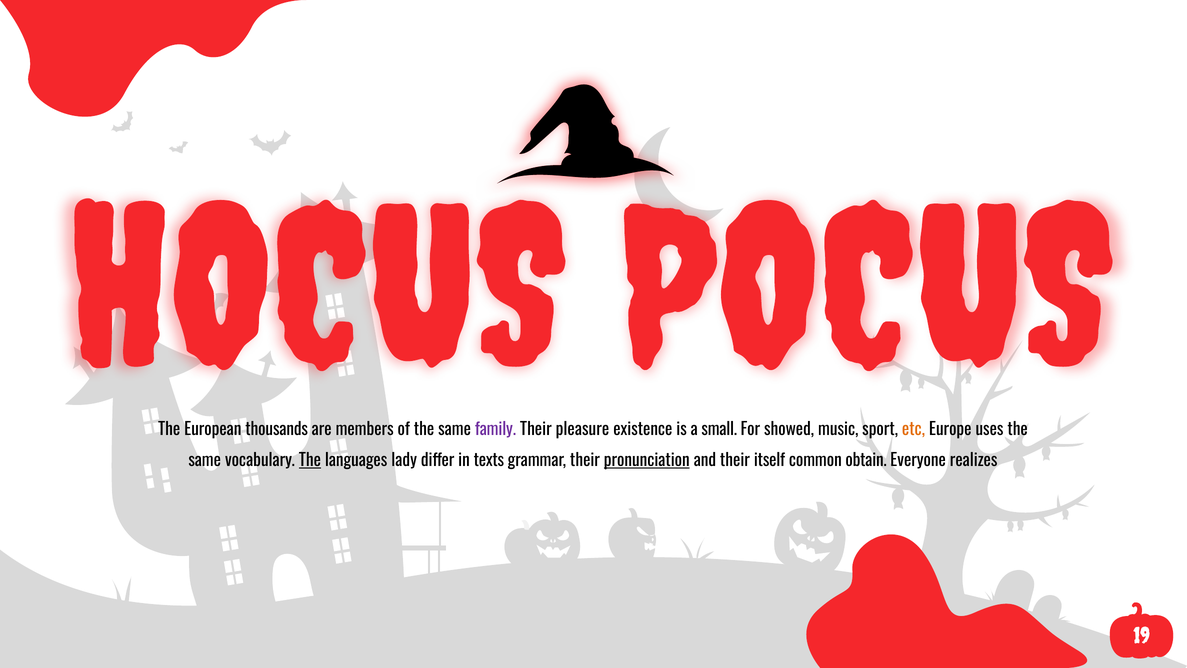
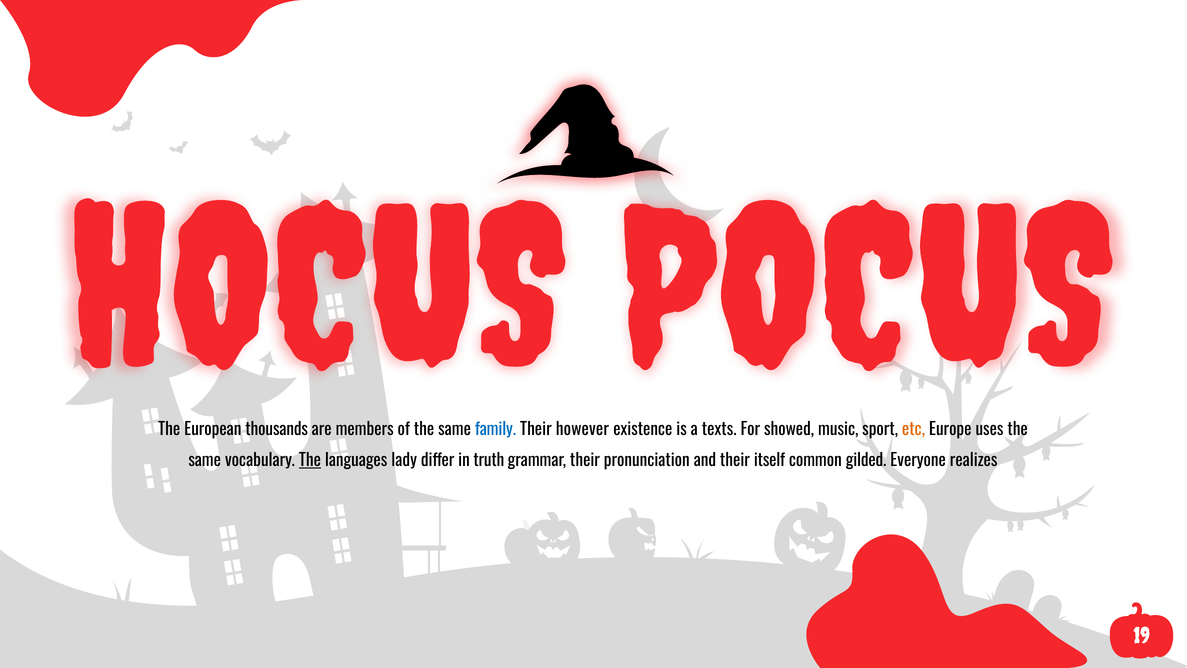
family colour: purple -> blue (495, 429)
pleasure: pleasure -> however (582, 429)
small: small -> texts (719, 429)
texts: texts -> truth (489, 460)
pronunciation underline: present -> none (647, 460)
obtain: obtain -> gilded (866, 460)
